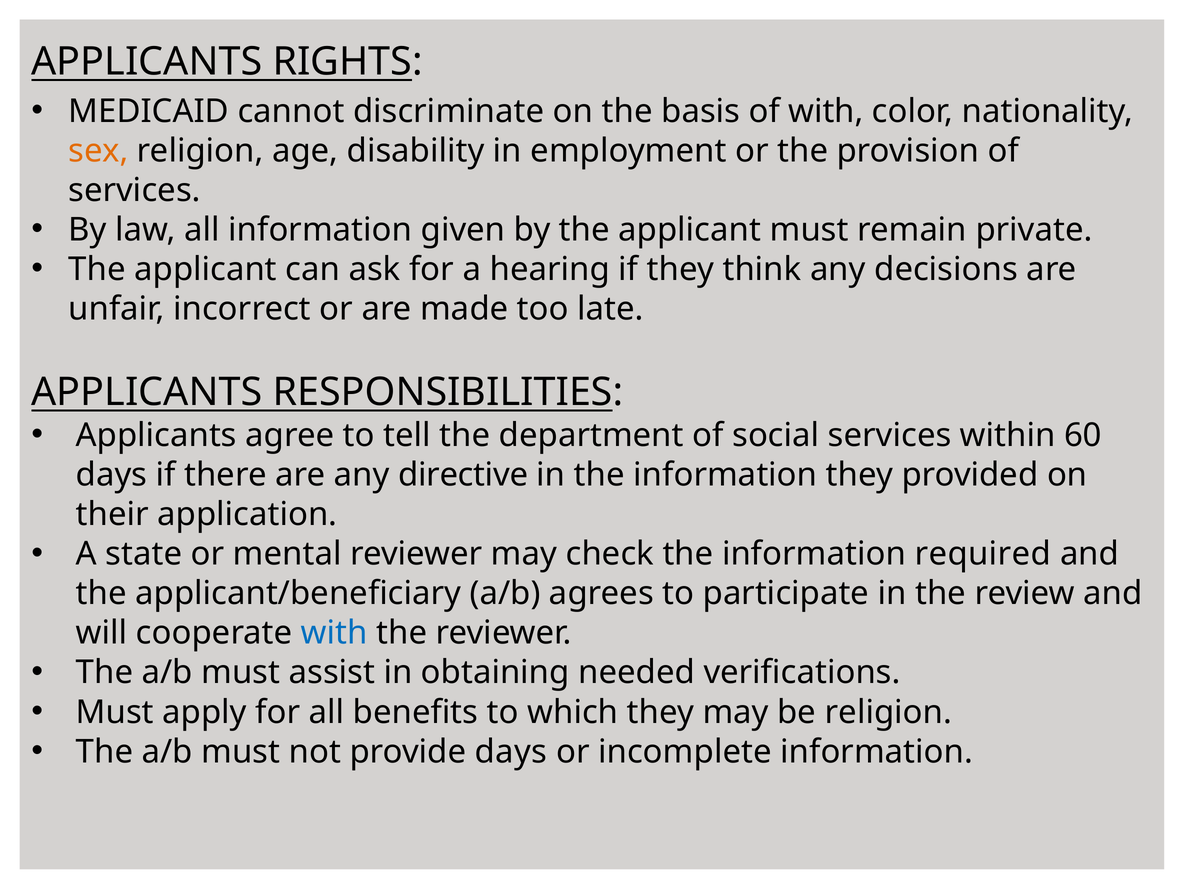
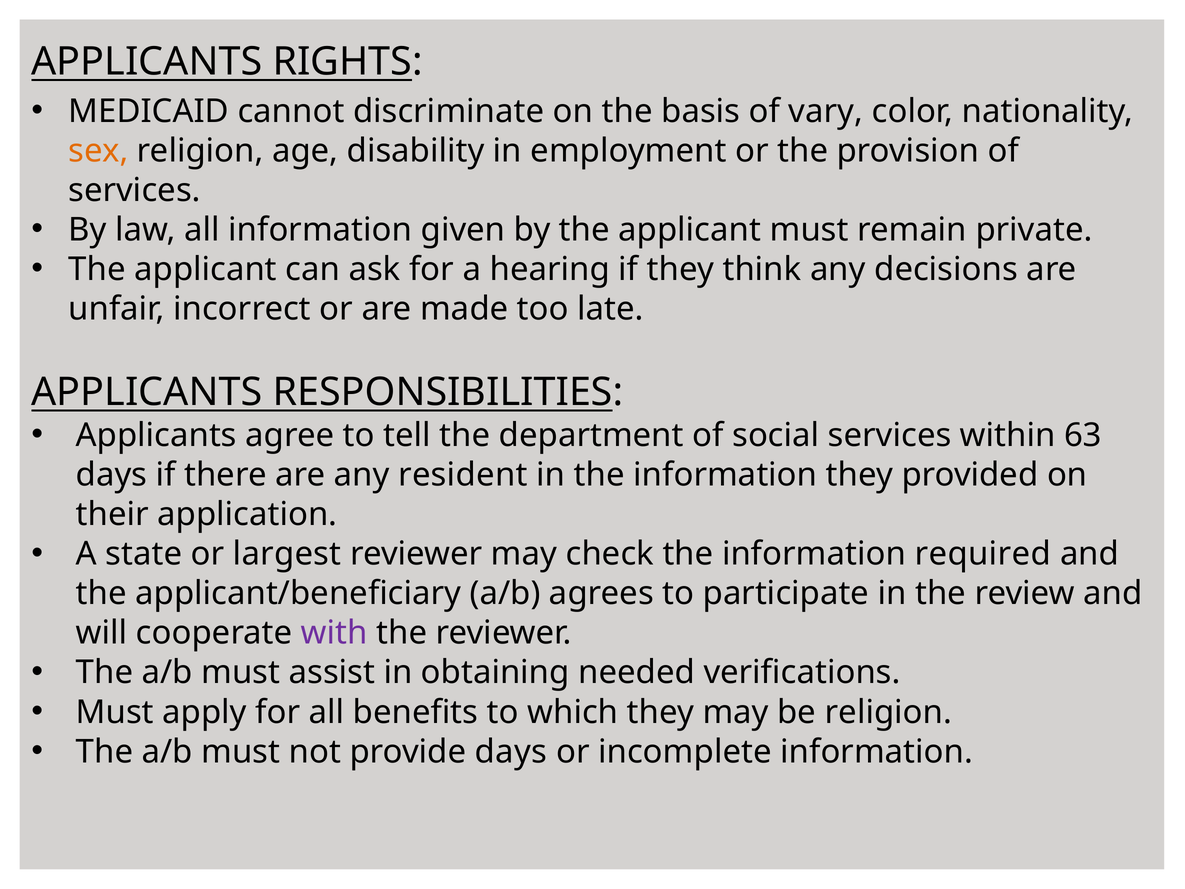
of with: with -> vary (826, 111)
60: 60 -> 63 (1083, 435)
directive: directive -> resident (463, 475)
mental: mental -> largest (287, 554)
with colour: blue -> purple (334, 633)
